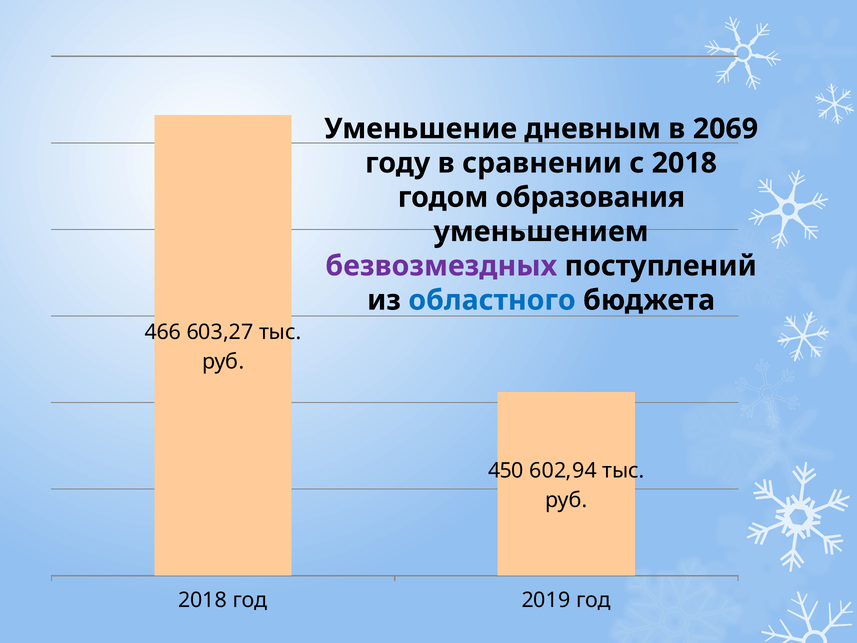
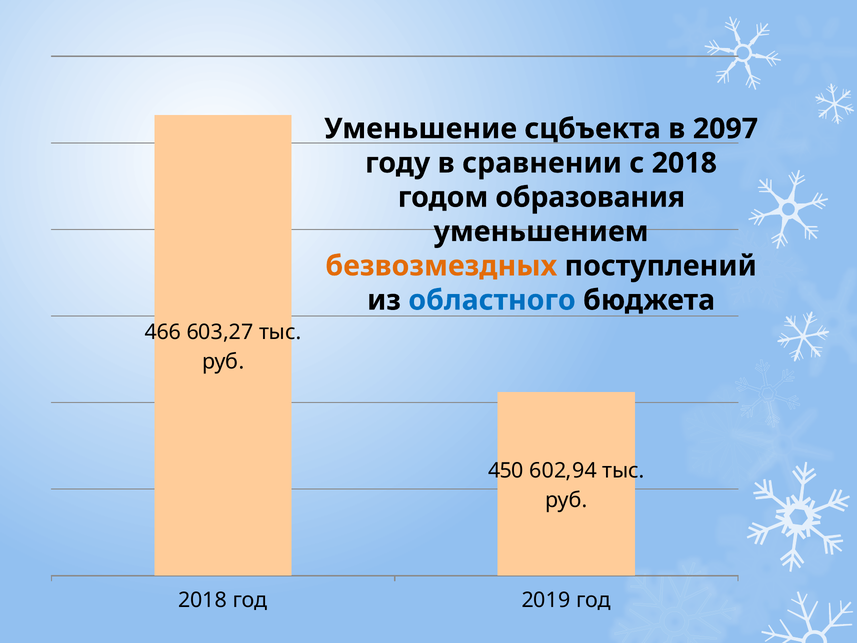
дневным: дневным -> сцбъекта (593, 129)
2069: 2069 -> 2097 (725, 129)
безвозмездных colour: purple -> orange (441, 266)
